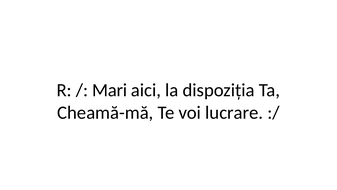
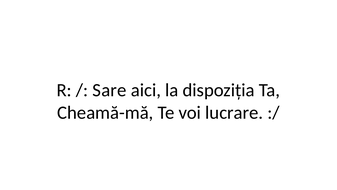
Mari: Mari -> Sare (109, 90)
